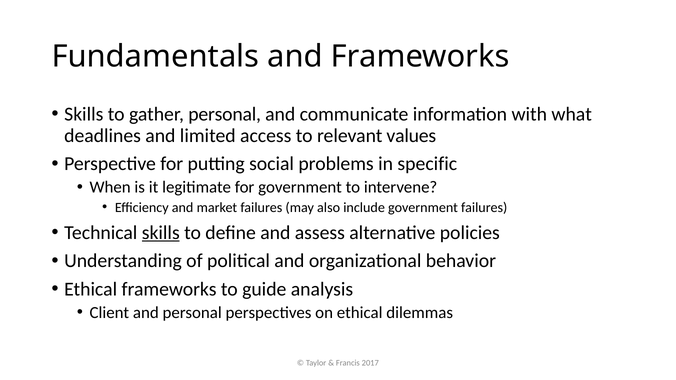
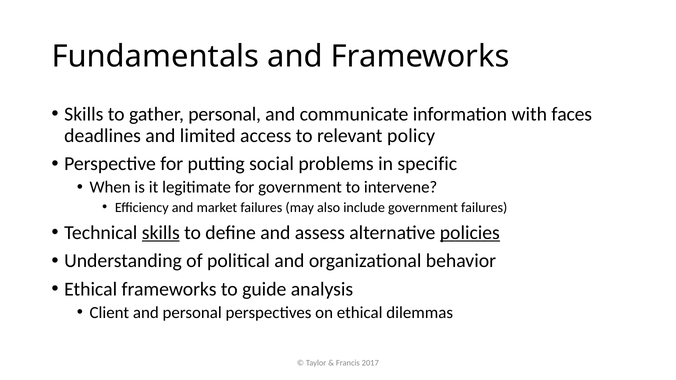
what: what -> faces (572, 114)
values: values -> policy (411, 136)
policies underline: none -> present (470, 233)
